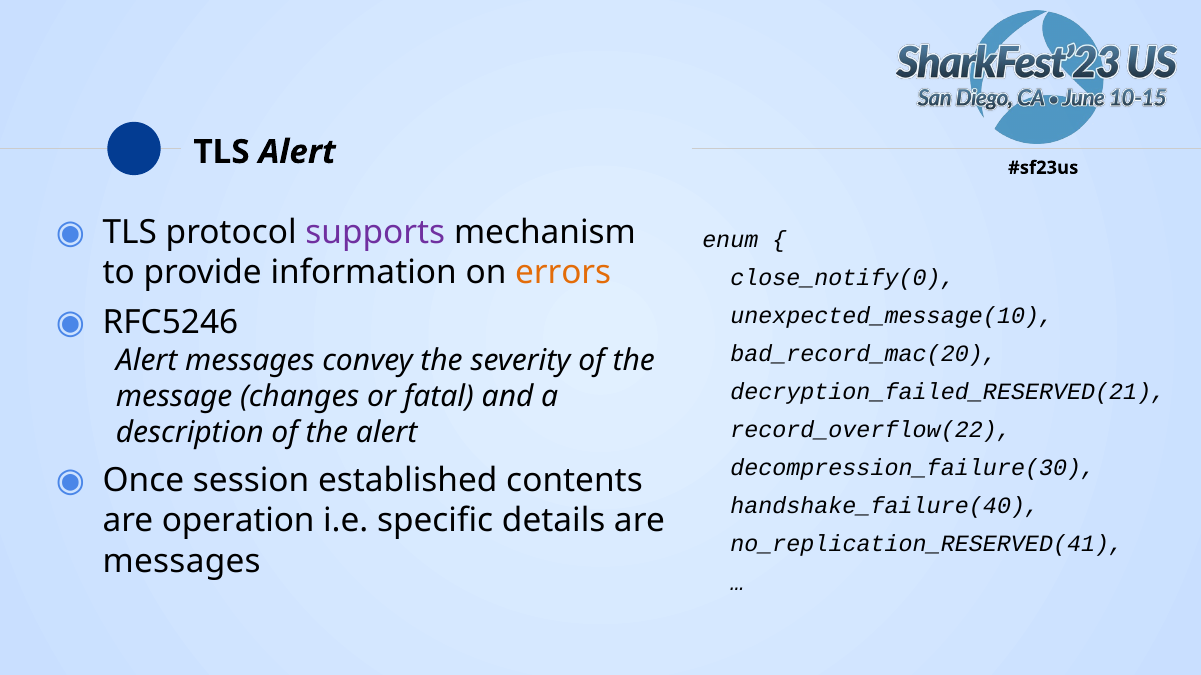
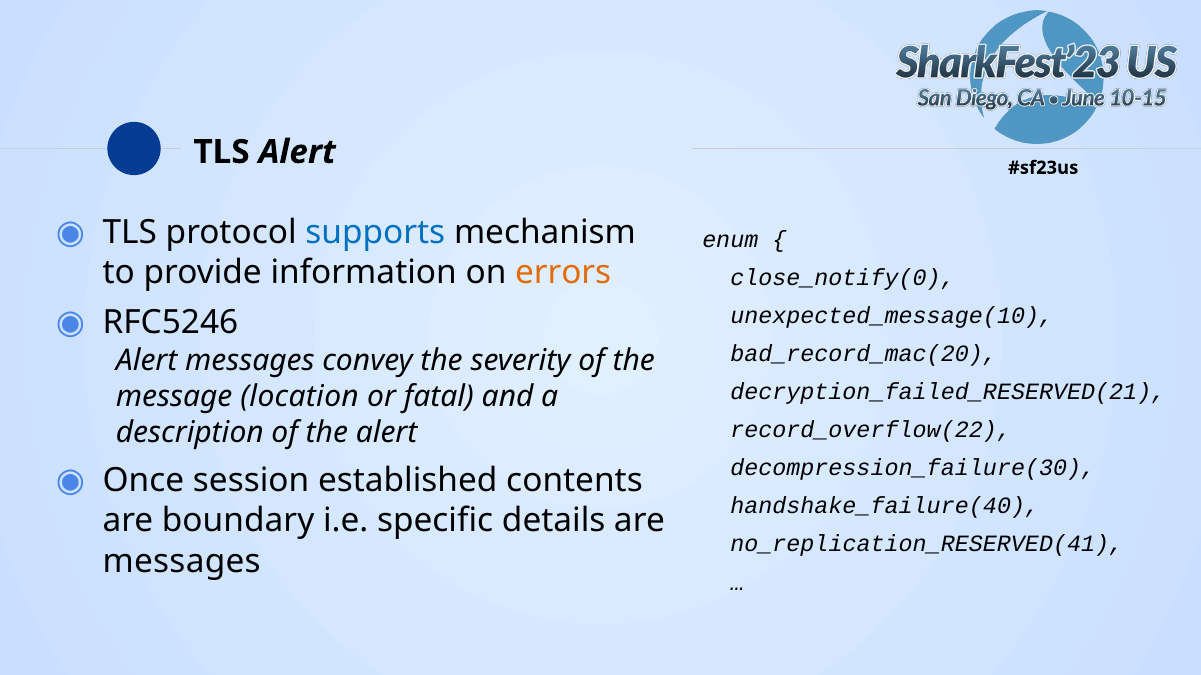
supports colour: purple -> blue (375, 233)
changes: changes -> location (300, 397)
operation: operation -> boundary (238, 521)
